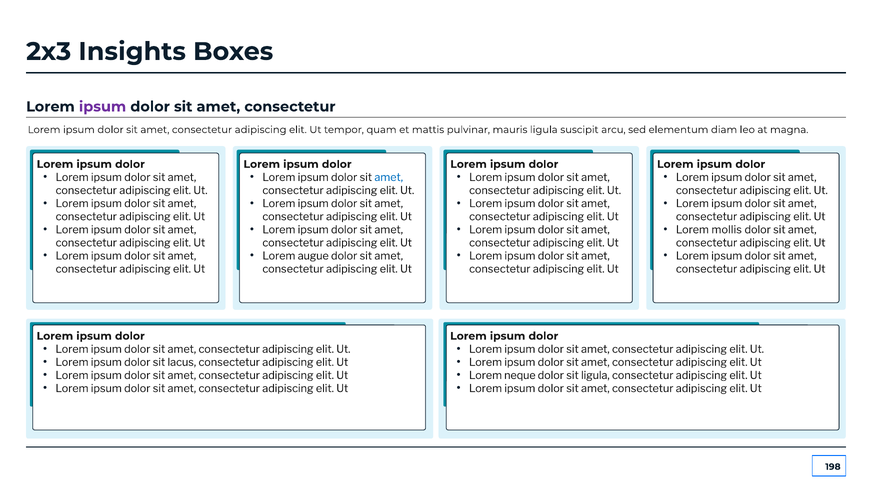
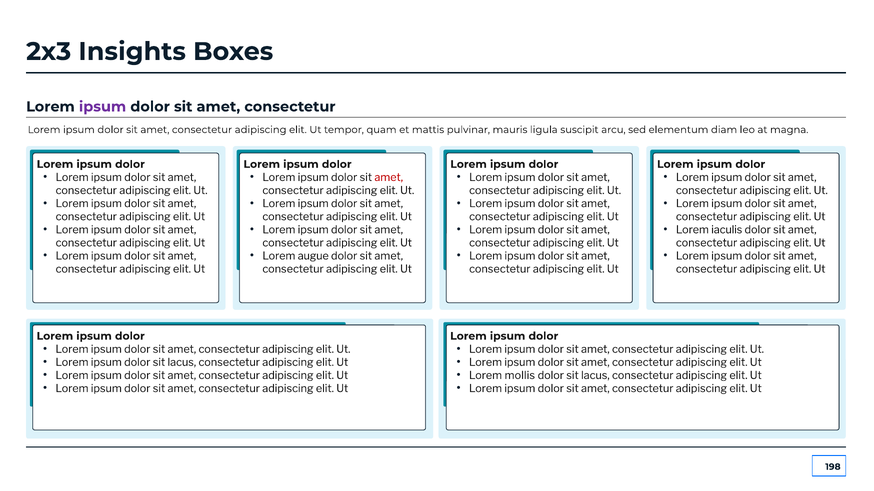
amet colour: blue -> red (389, 178)
mollis: mollis -> iaculis (727, 230)
neque: neque -> mollis (520, 376)
ligula: ligula -> lacus (595, 376)
